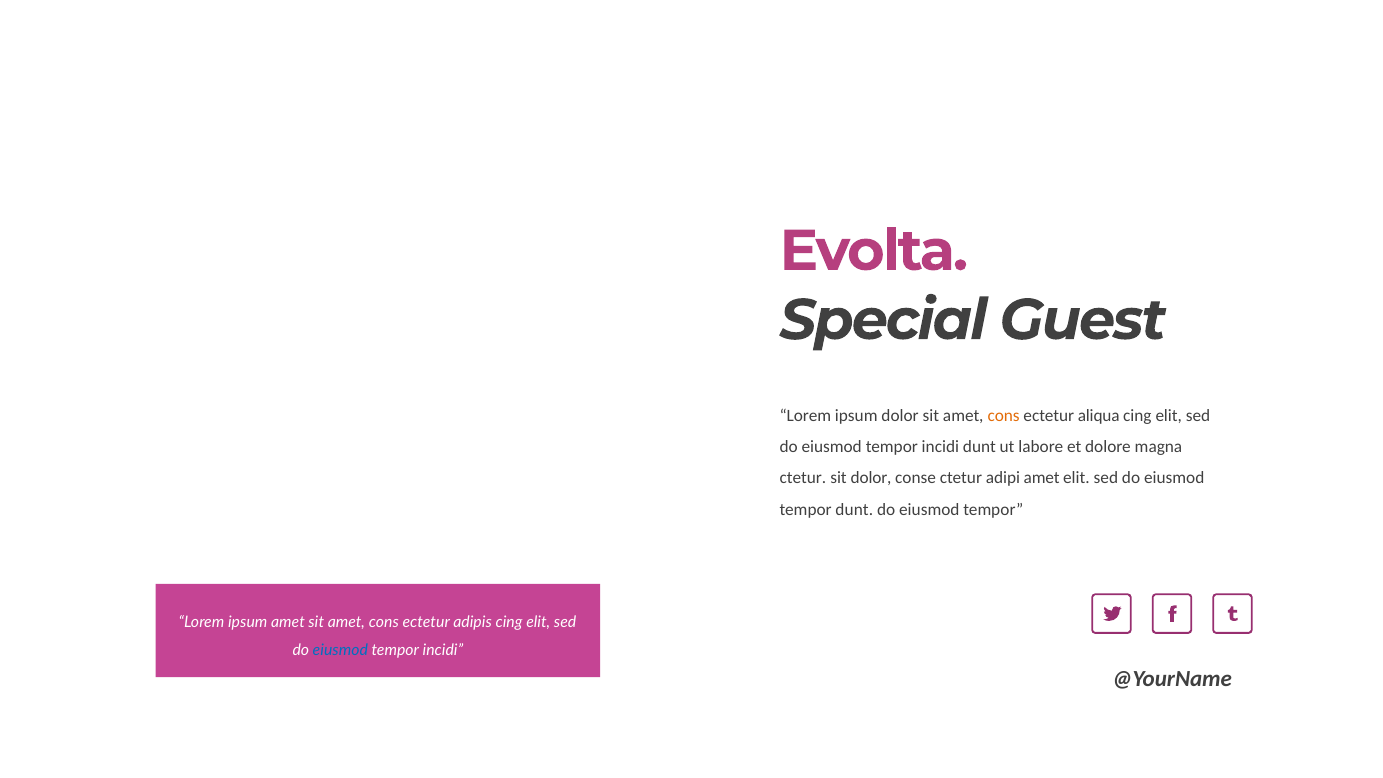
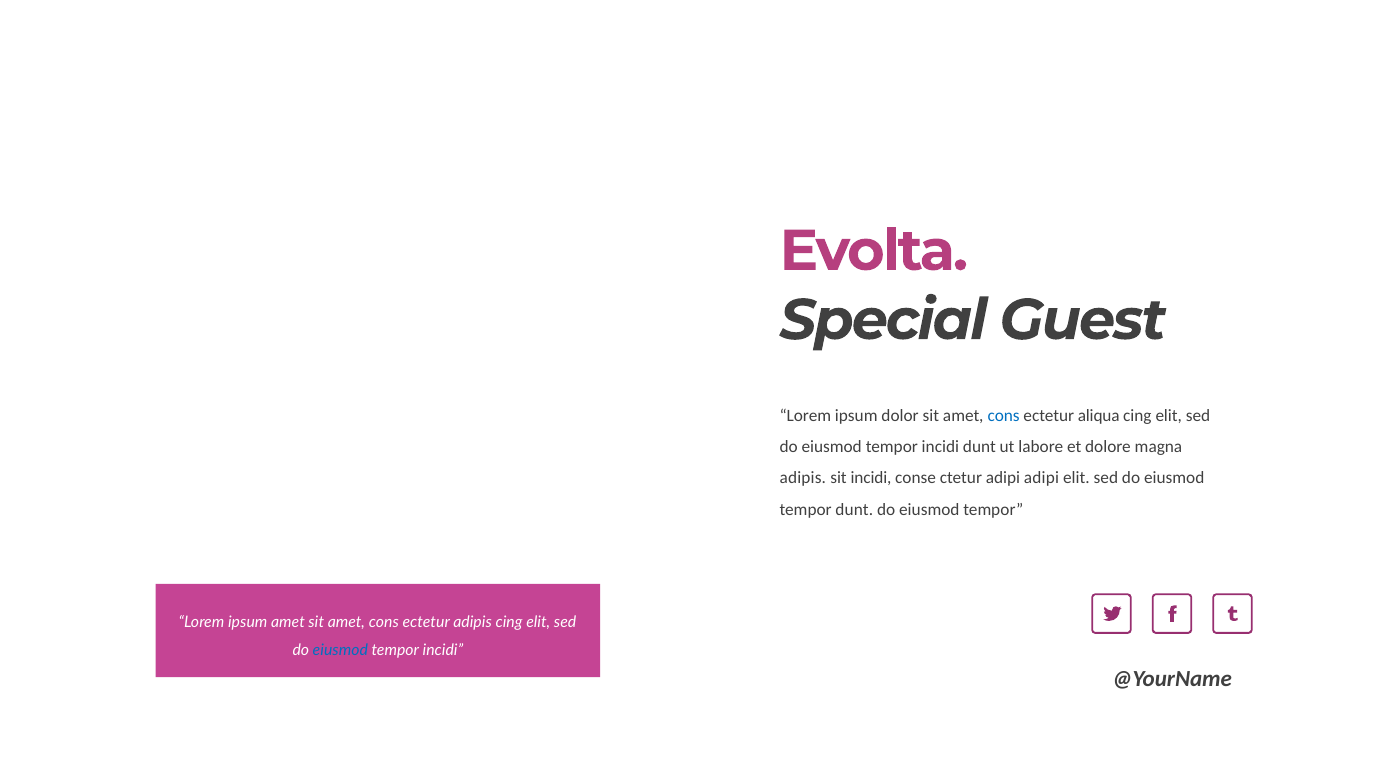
cons colour: orange -> blue (1004, 416)
ctetur: ctetur -> adipis (803, 478)
sit dolor: dolor -> incidi (871, 478)
adipi amet: amet -> adipi (1042, 478)
